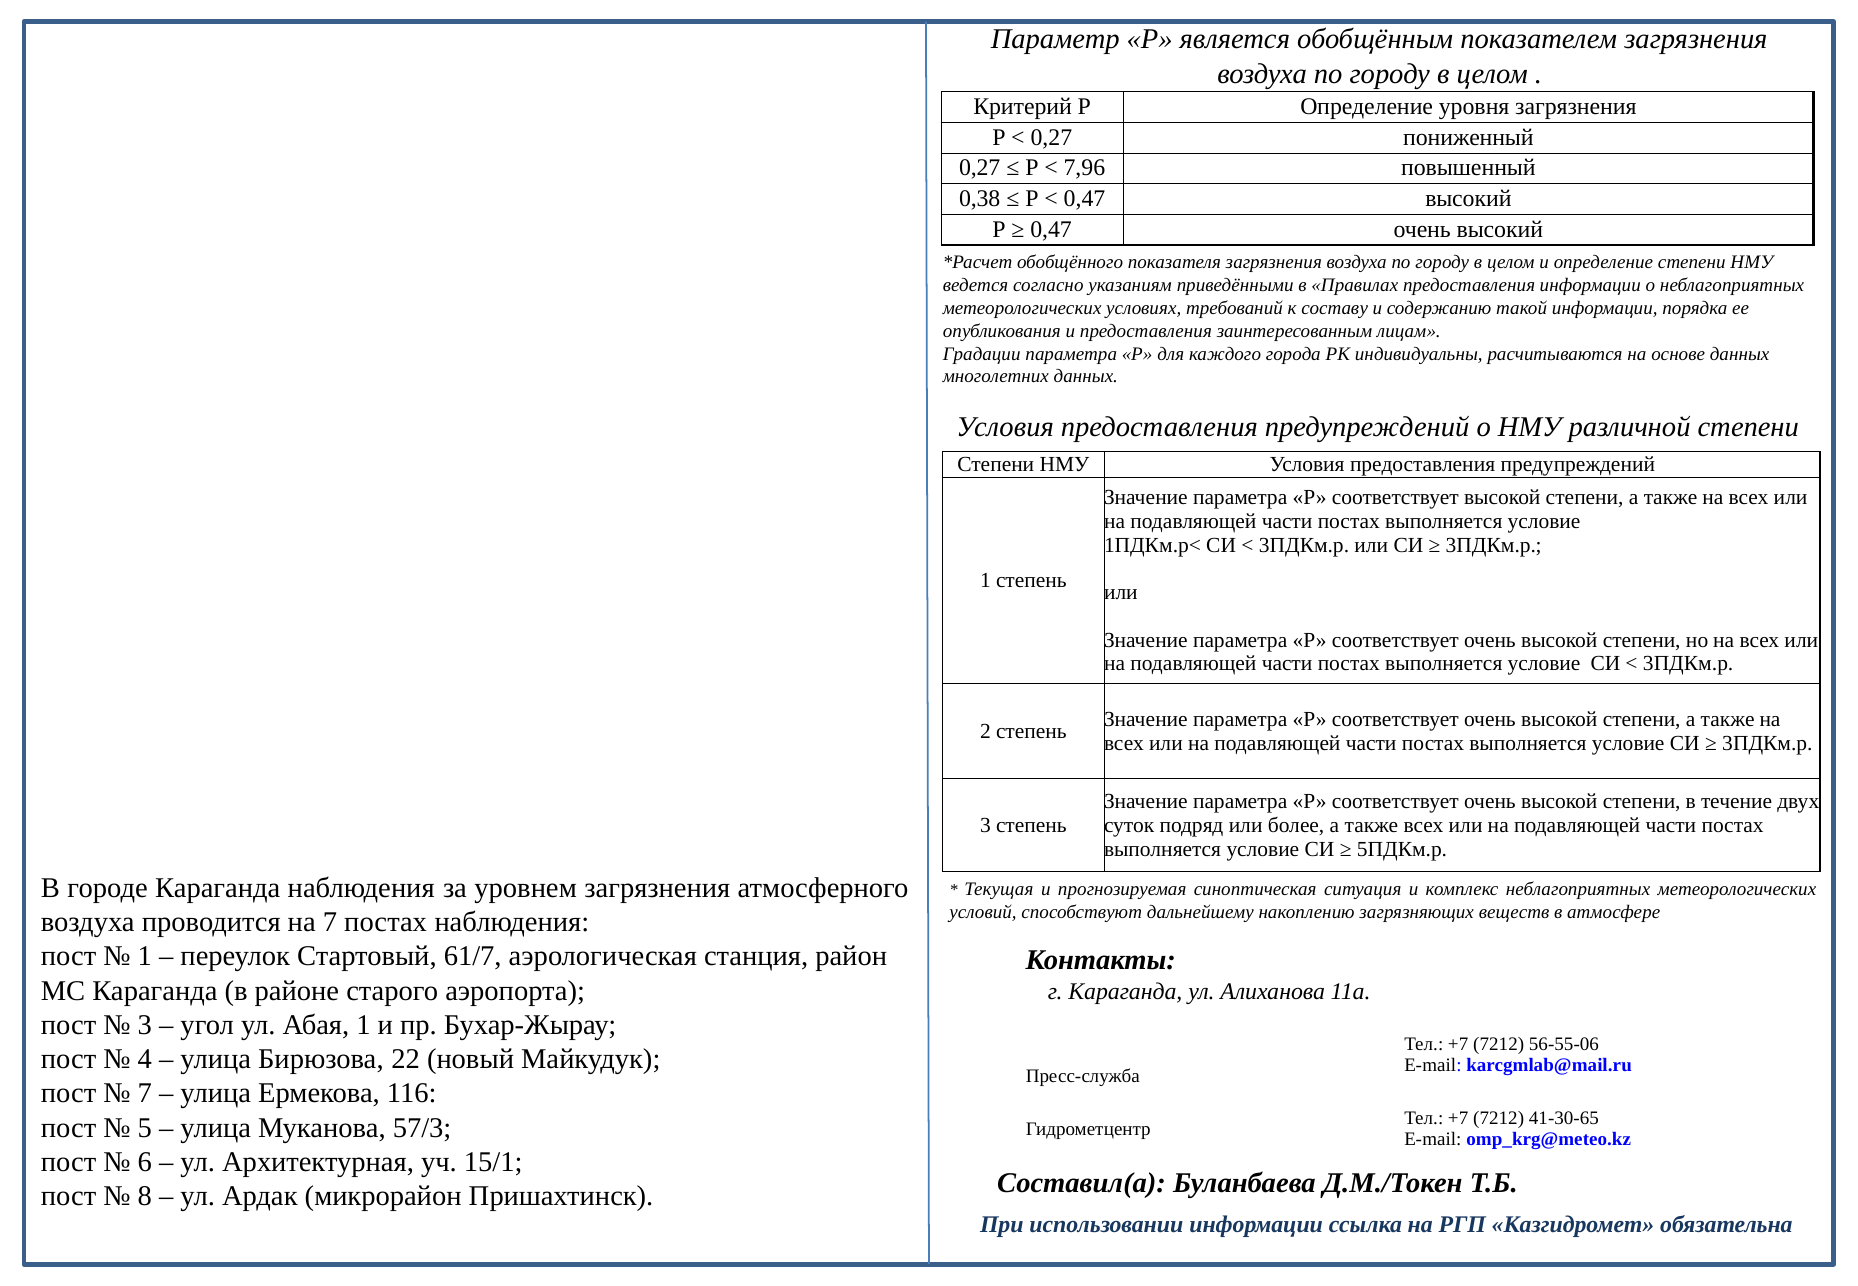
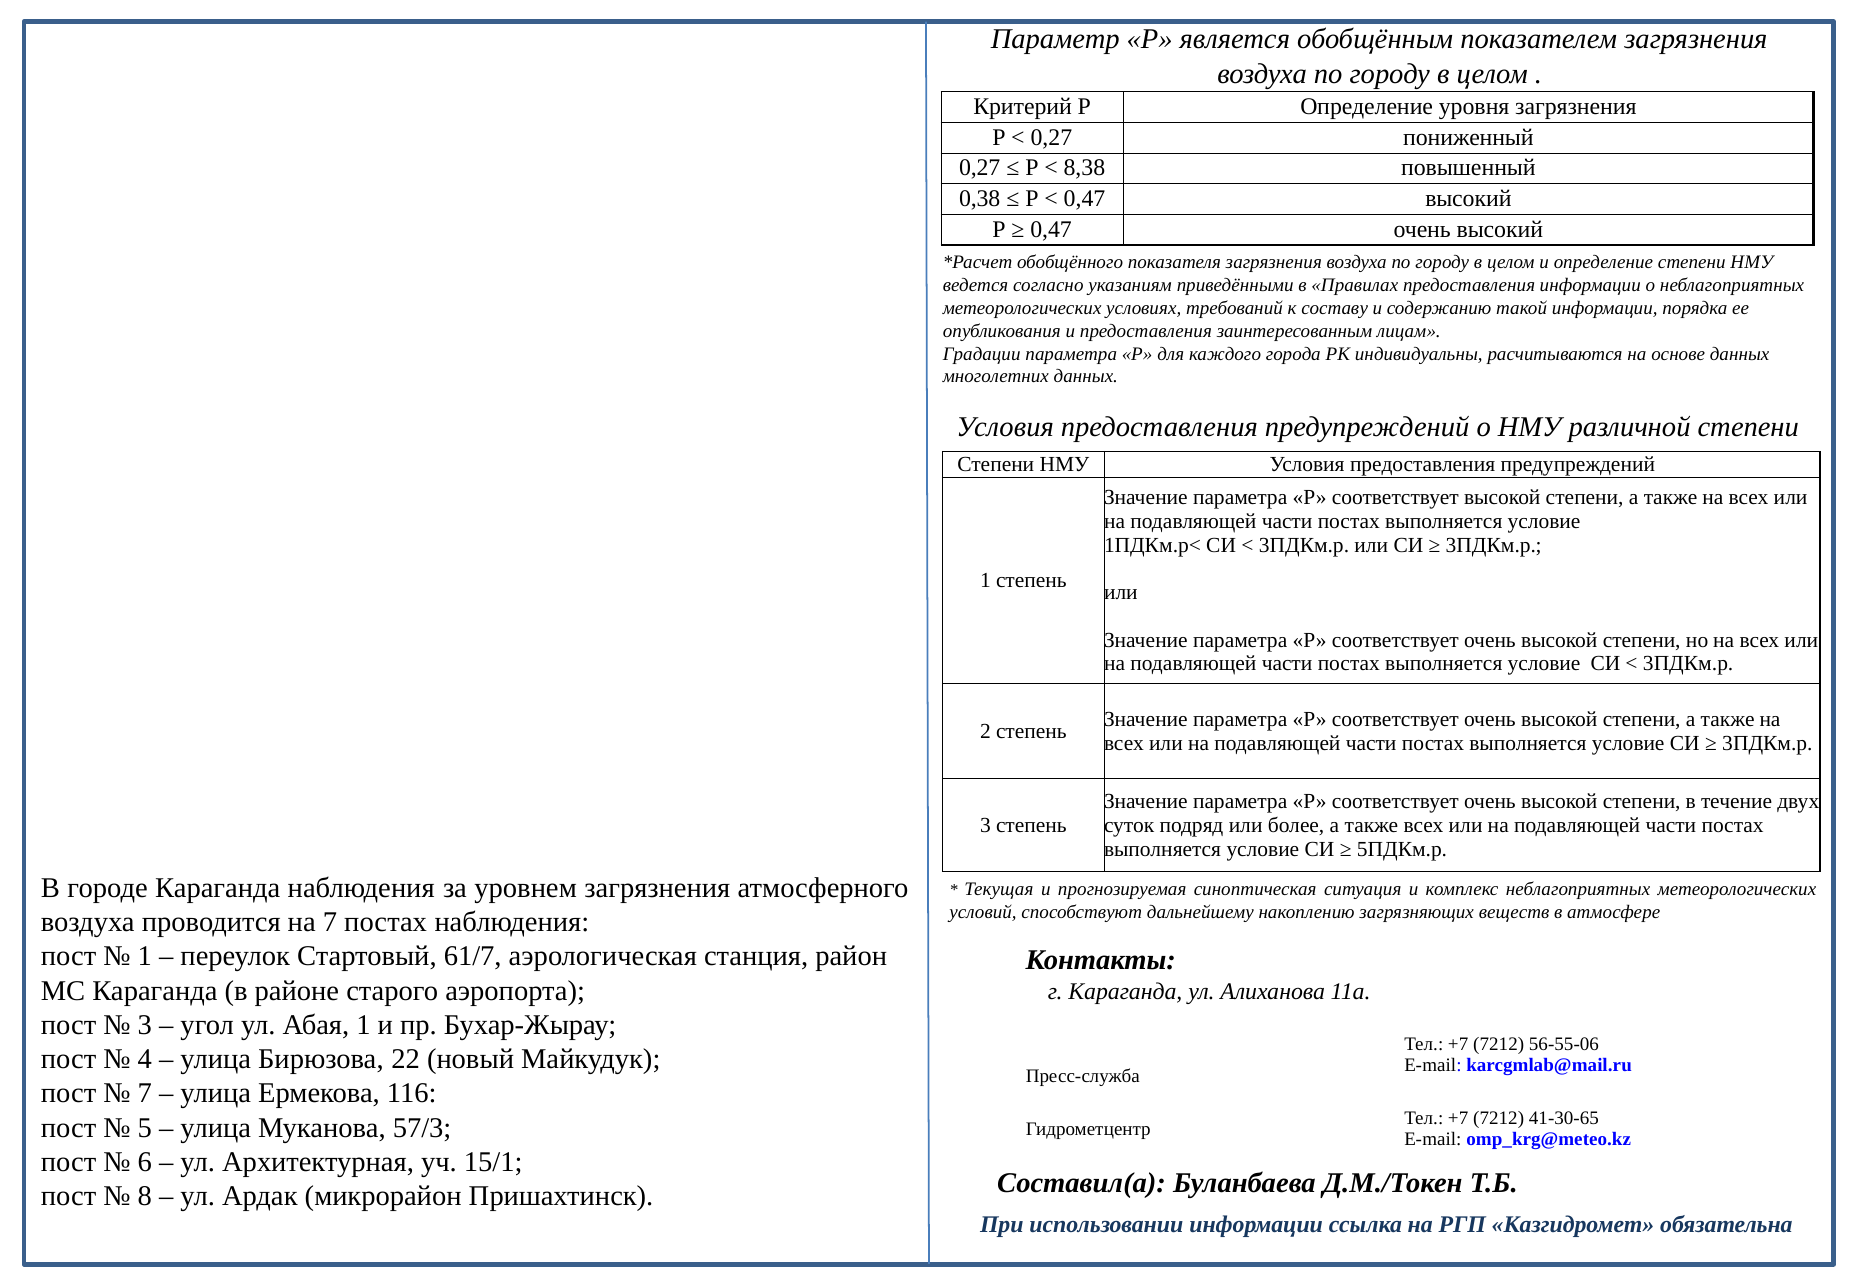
7,96: 7,96 -> 8,38 (1084, 168)
